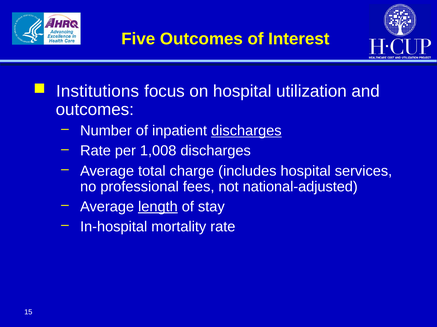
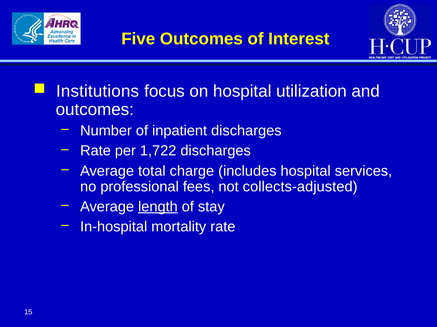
discharges underline: present -> none (246, 131)
1,008: 1,008 -> 1,722 (158, 151)
national-adjusted: national-adjusted -> collects-adjusted (300, 187)
